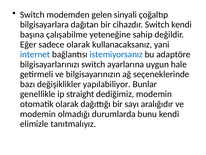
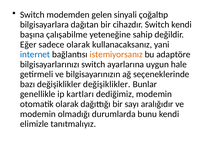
istemiyorsanız colour: blue -> orange (116, 54)
değişiklikler yapılabiliyor: yapılabiliyor -> değişiklikler (107, 84)
straight: straight -> kartları (80, 94)
